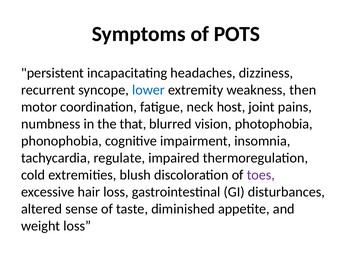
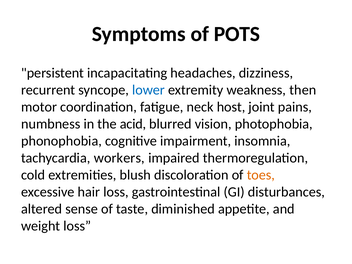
that: that -> acid (133, 124)
regulate: regulate -> workers (119, 158)
toes colour: purple -> orange (261, 175)
